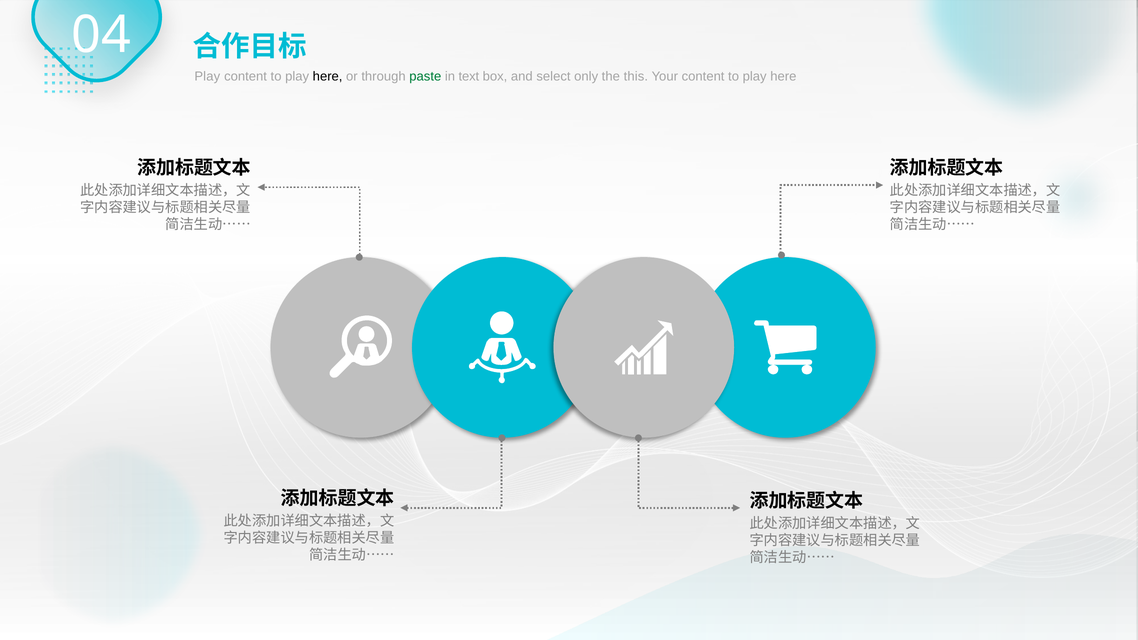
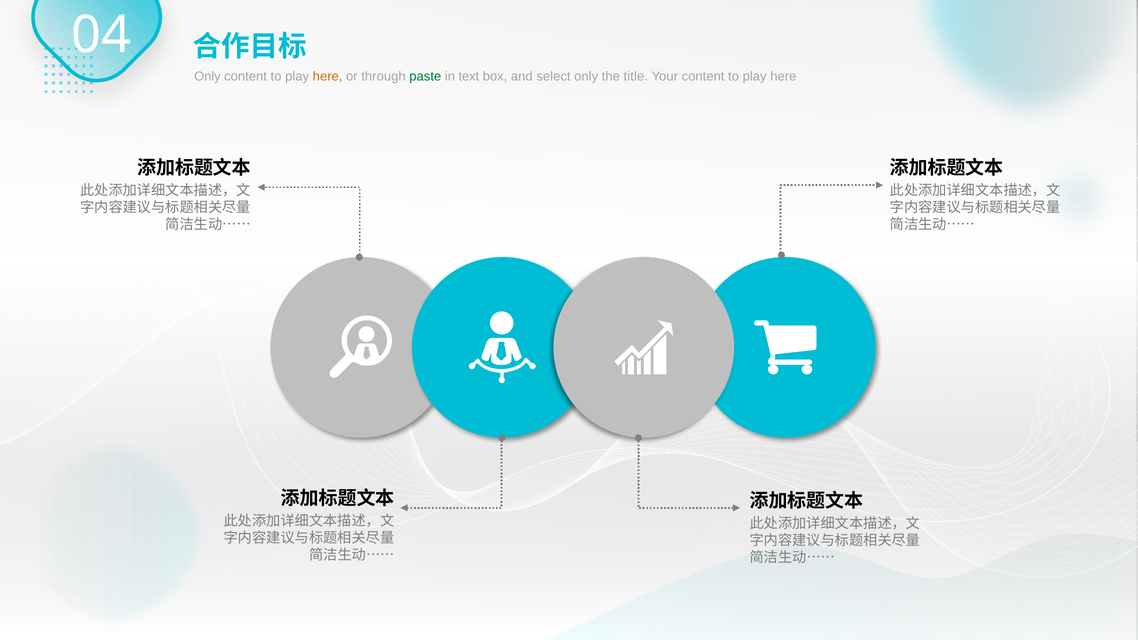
Play: Play -> Only (207, 76)
here colour: black -> orange (328, 76)
this: this -> title (636, 76)
